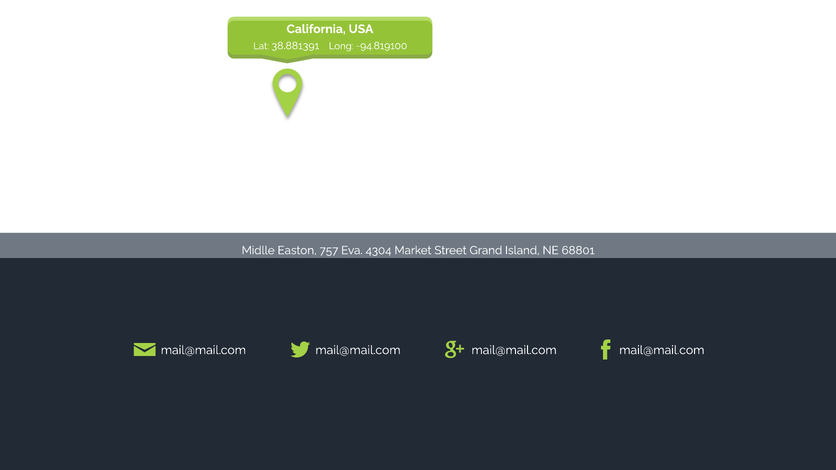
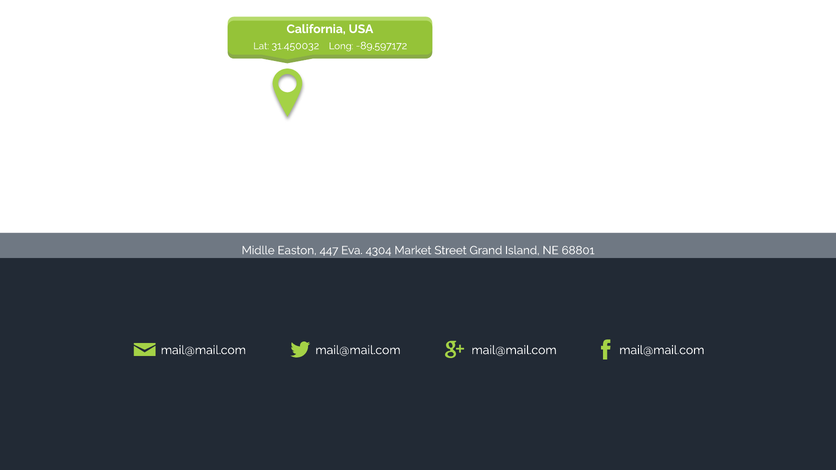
38.881391: 38.881391 -> 31.450032 (295, 46)
-94.819100: -94.819100 -> -89.597172 (382, 46)
757: 757 -> 447 (329, 250)
